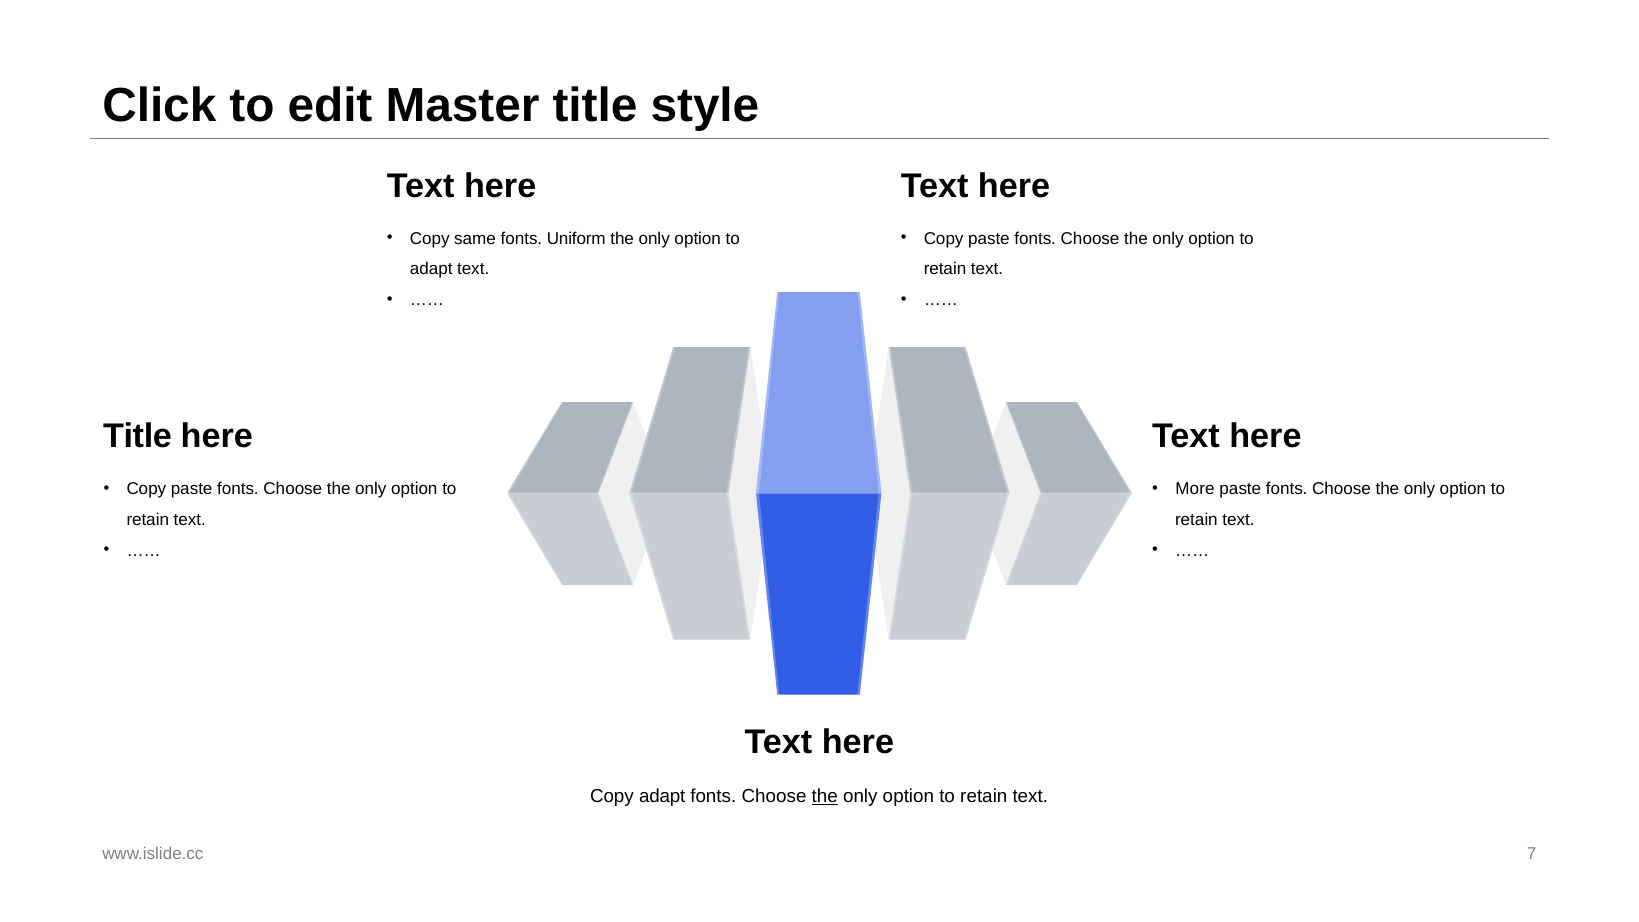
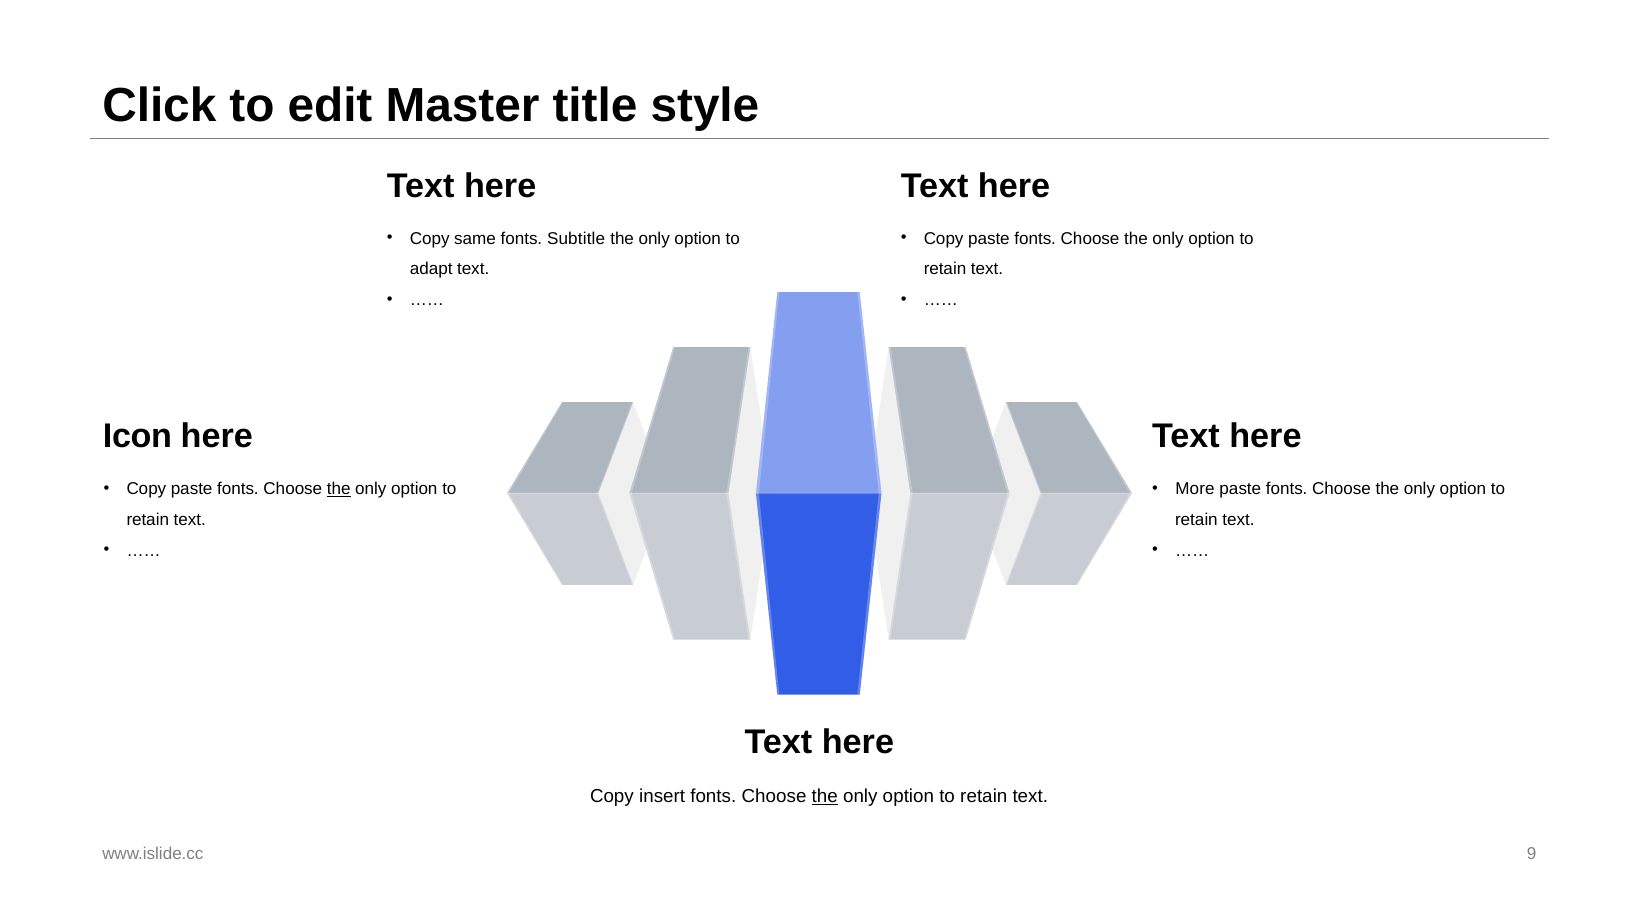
Uniform: Uniform -> Subtitle (576, 238)
Title: Title -> Icon (138, 437)
the underline: none -> present (339, 489)
Copy adapt: adapt -> insert (662, 797)
7: 7 -> 9 (1532, 854)
